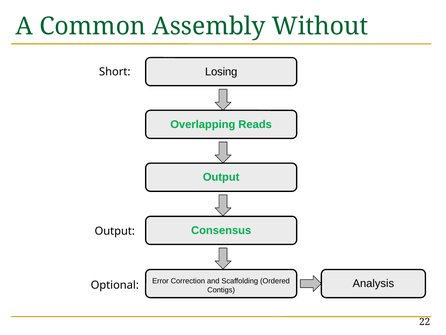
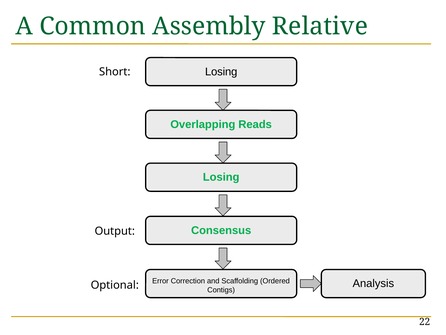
Without: Without -> Relative (320, 26)
Output: Output -> Losing (221, 177)
